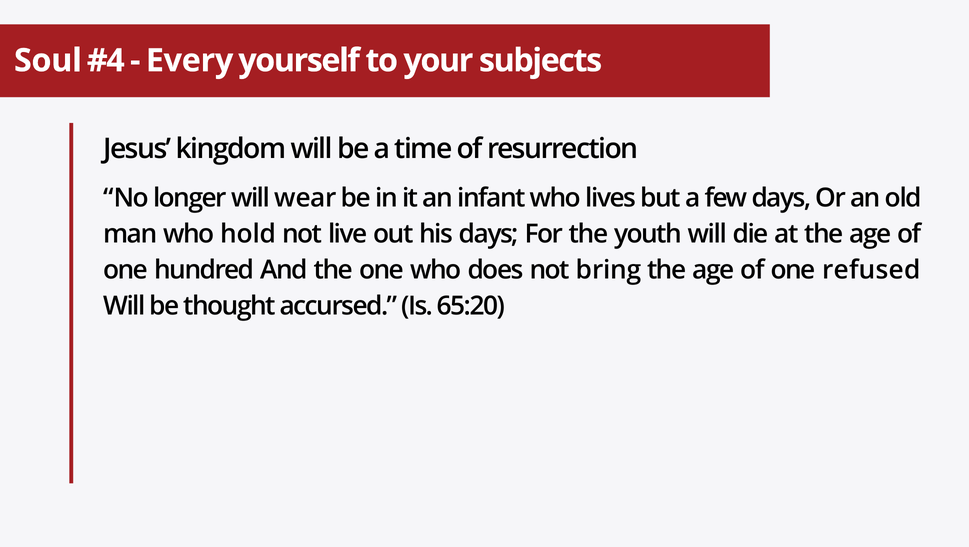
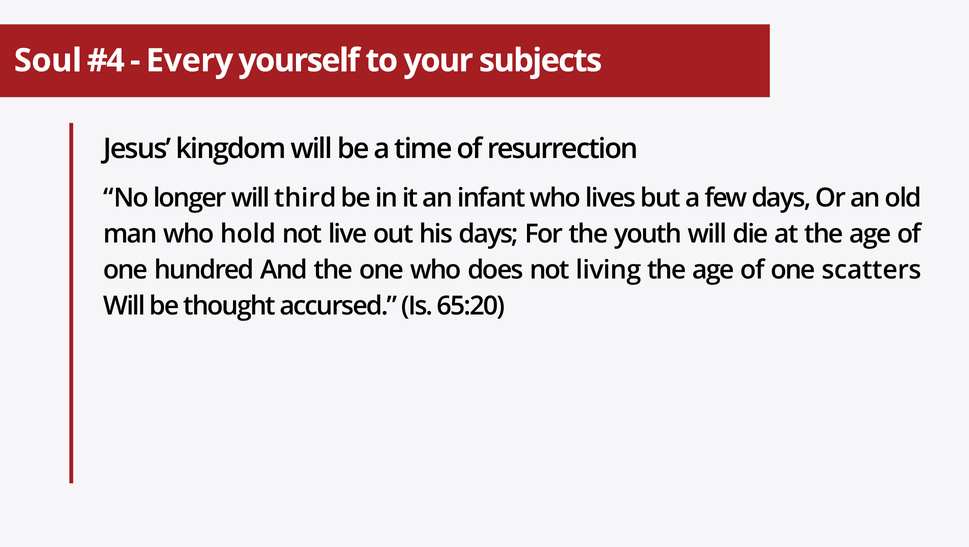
wear: wear -> third (305, 198)
bring: bring -> living (609, 270)
refused: refused -> scatters (872, 270)
